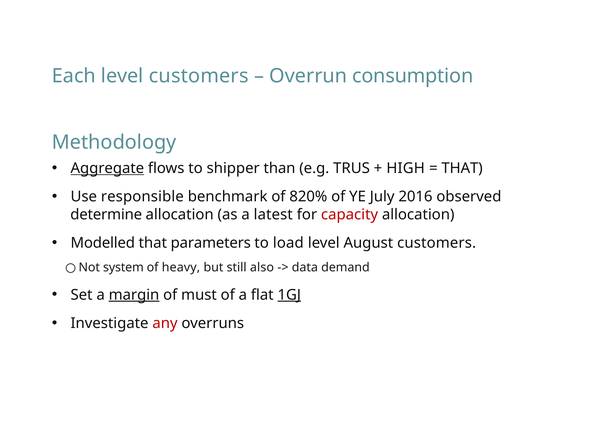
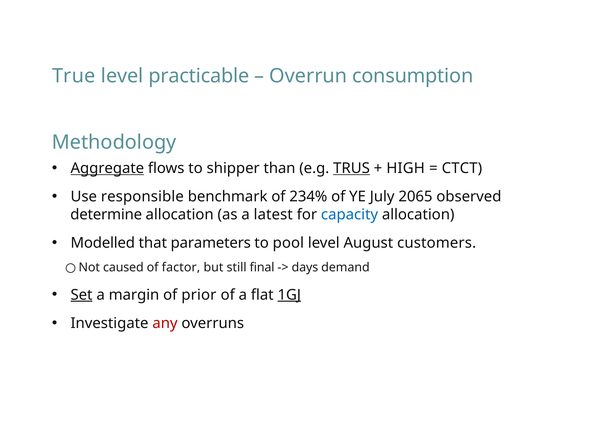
Each: Each -> True (74, 76)
level customers: customers -> practicable (199, 76)
TRUS underline: none -> present (352, 169)
THAT: THAT -> CTCT (462, 169)
820%: 820% -> 234% (308, 197)
2016: 2016 -> 2065 (415, 197)
capacity colour: red -> blue (350, 215)
load: load -> pool (288, 243)
system: system -> caused (123, 268)
heavy: heavy -> factor (181, 268)
also: also -> final (262, 268)
data: data -> days (305, 268)
Set underline: none -> present (82, 295)
margin underline: present -> none (134, 295)
must: must -> prior (199, 295)
